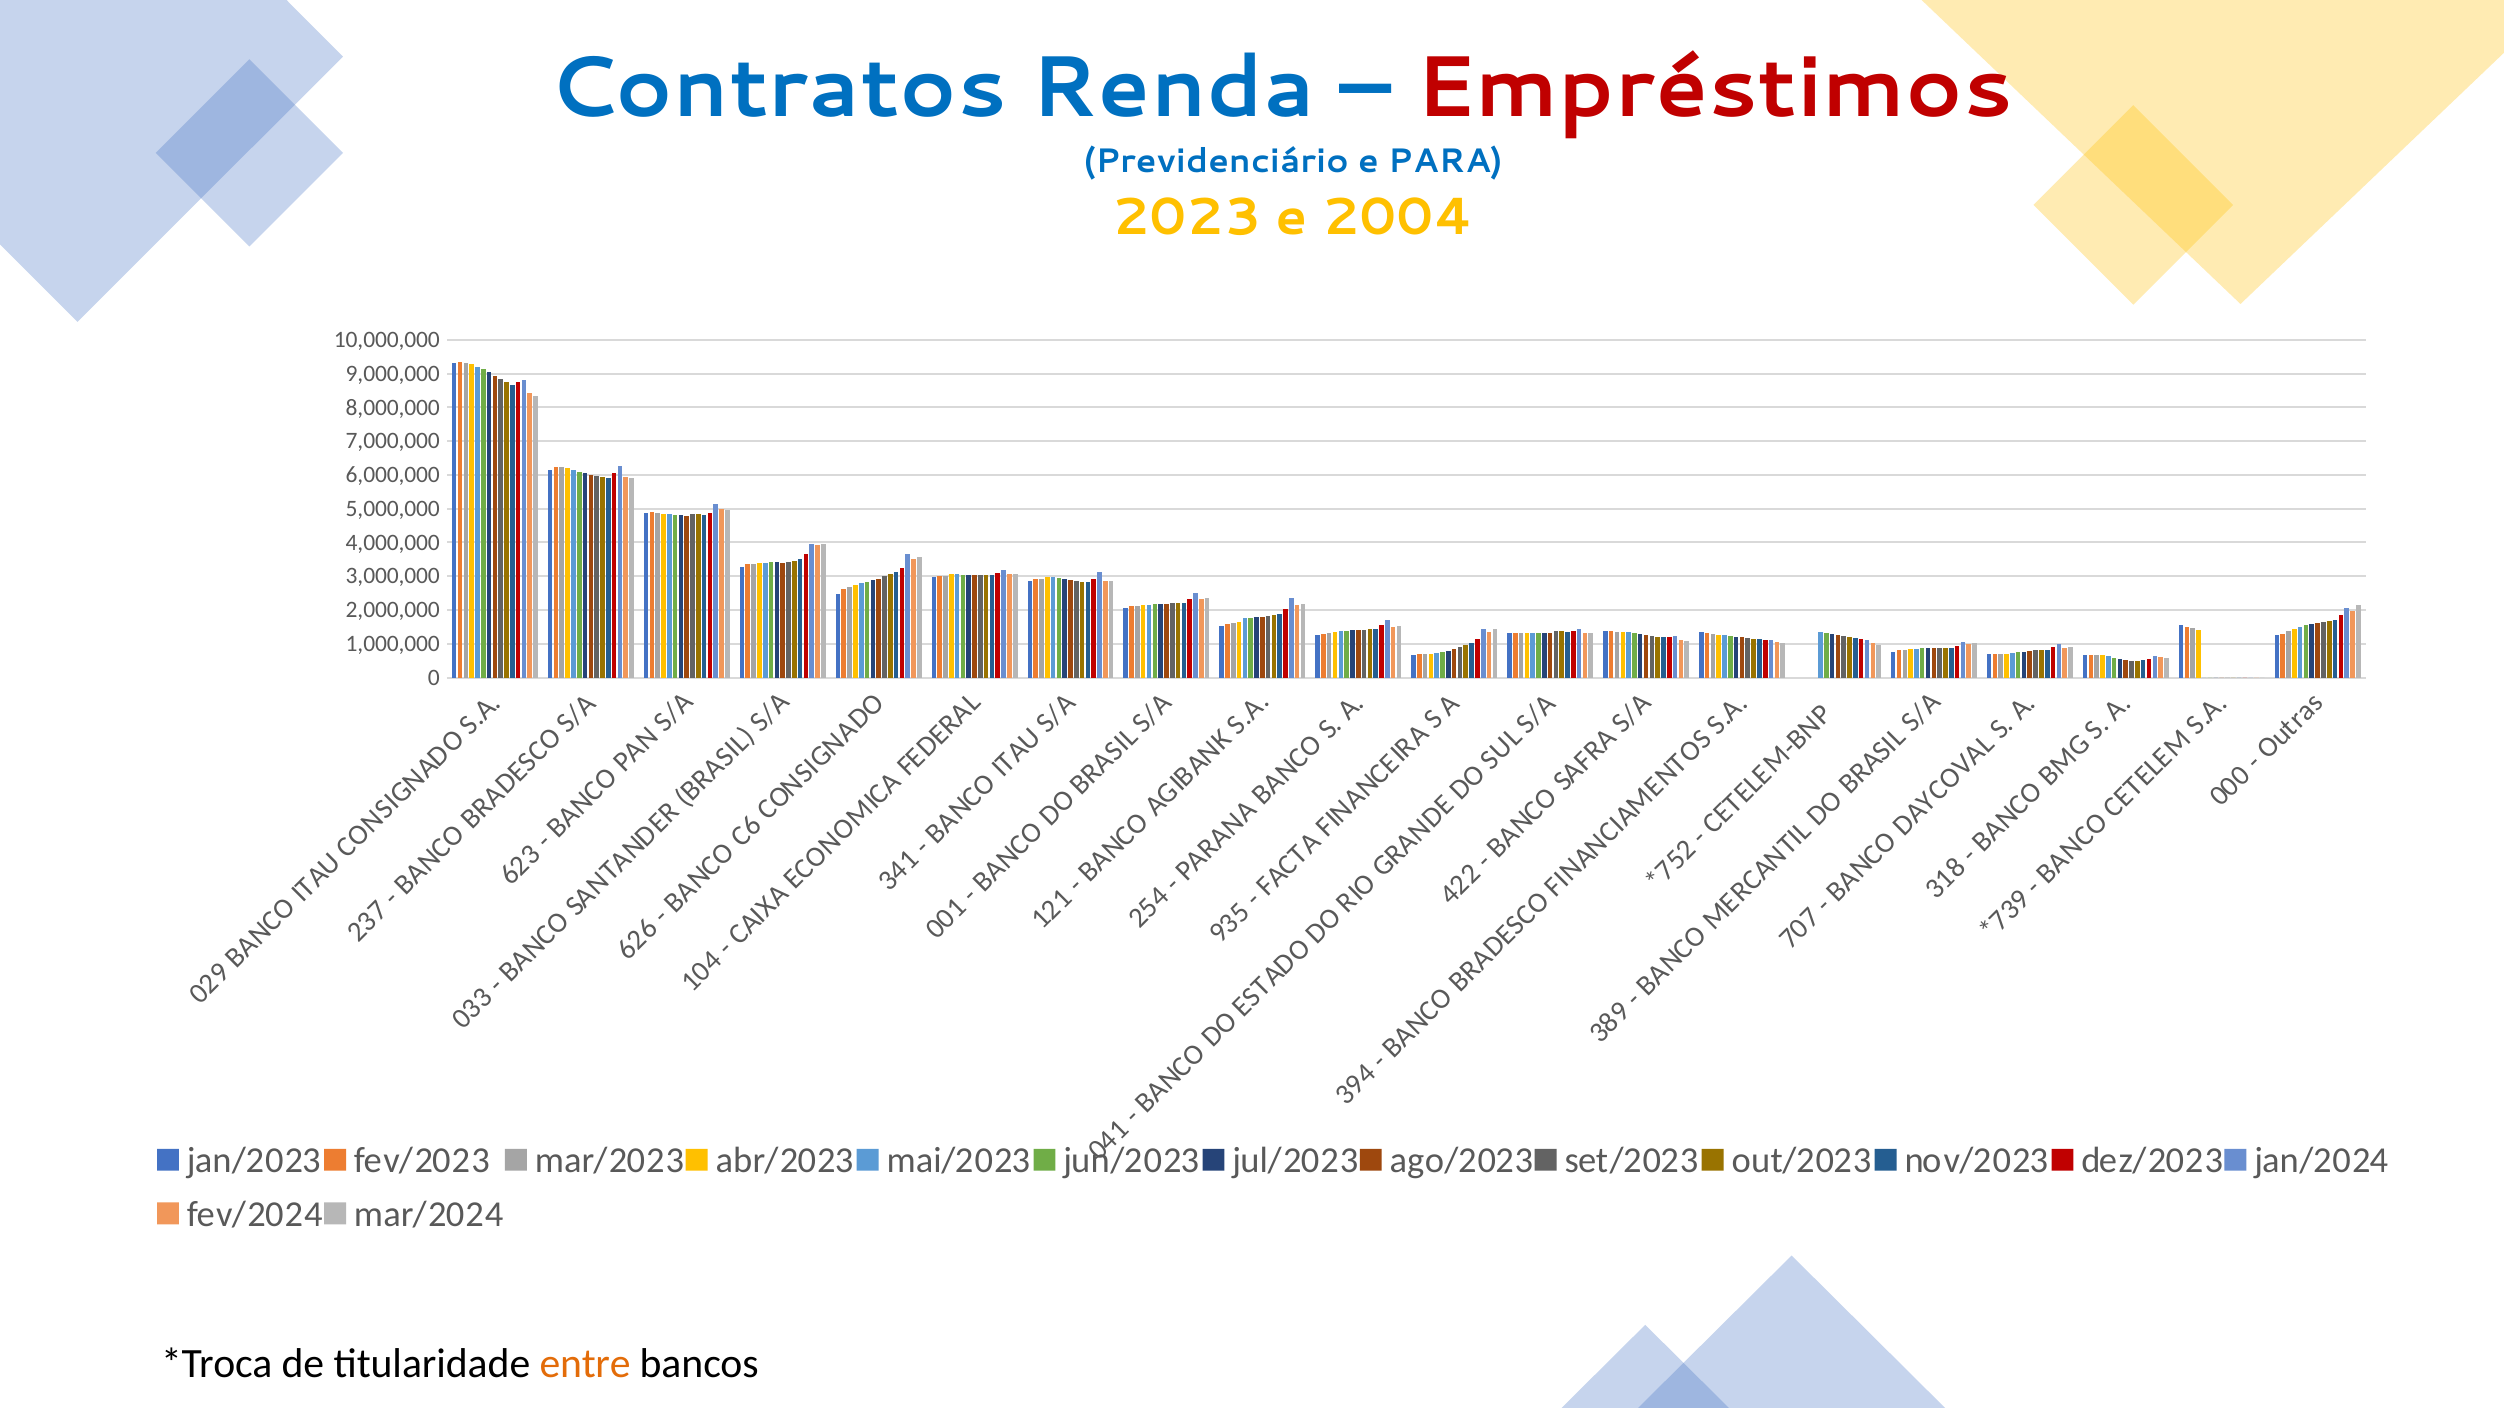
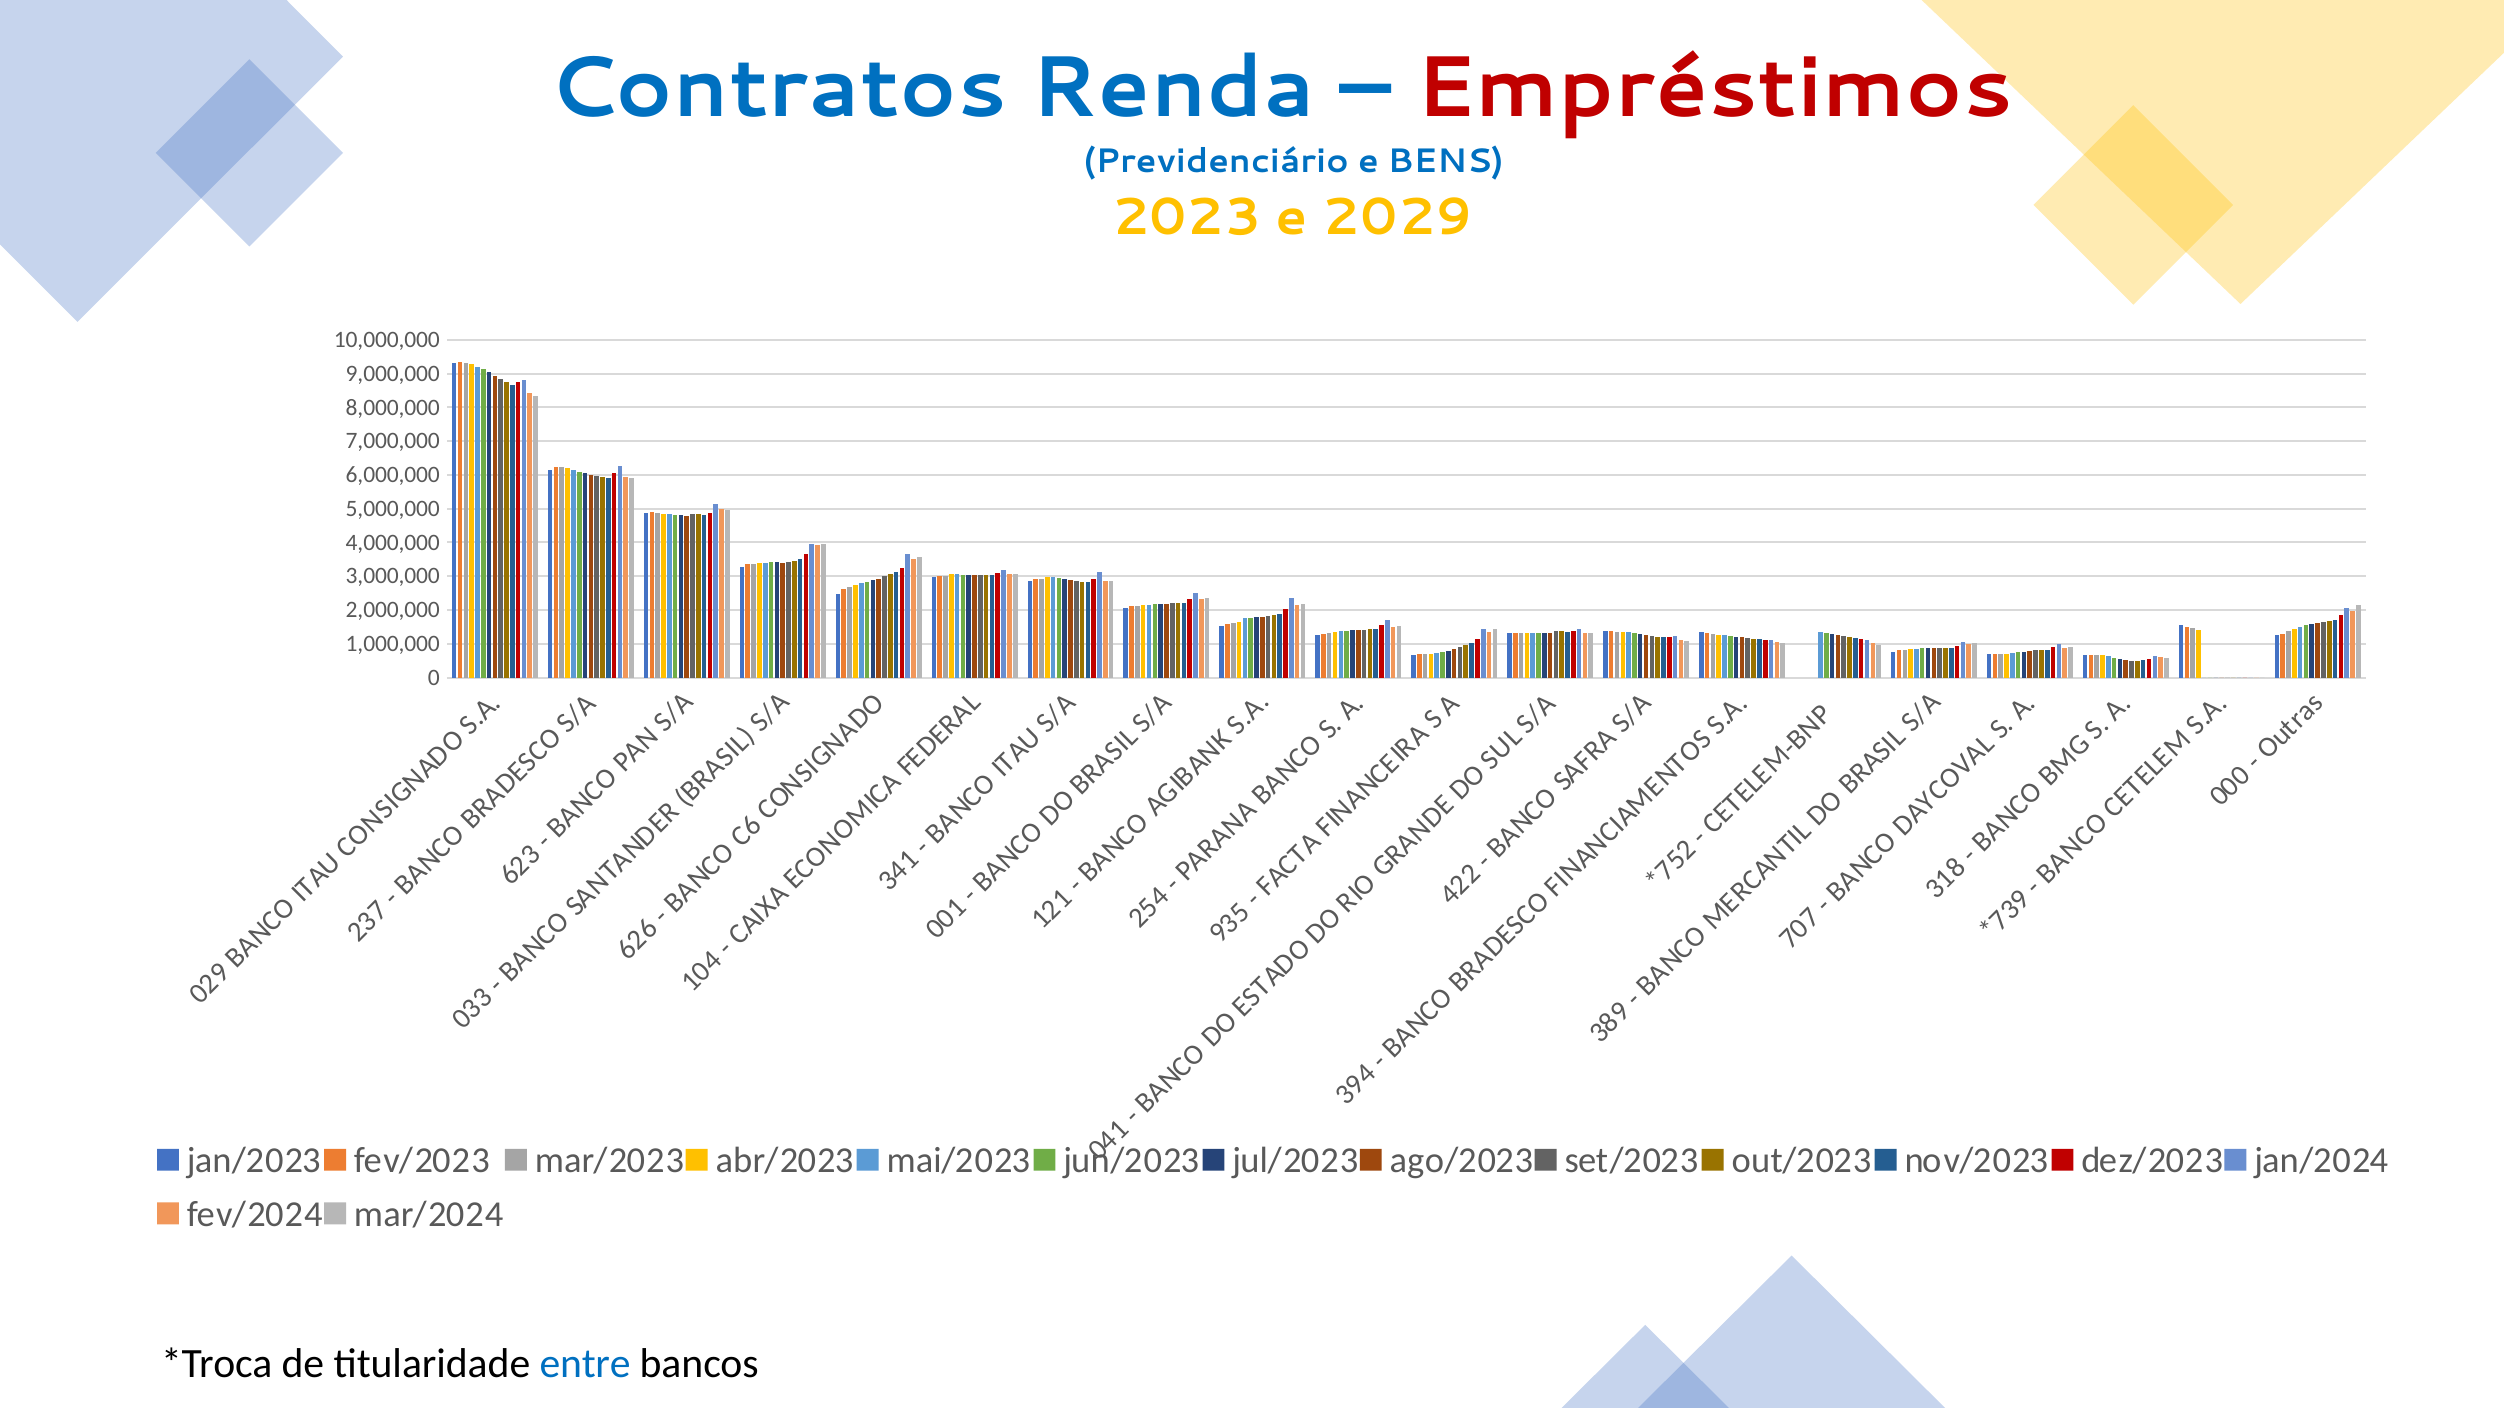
PARA: PARA -> BENS (1446, 162)
2004: 2004 -> 2029 (1398, 218)
entre colour: orange -> blue (585, 1364)
